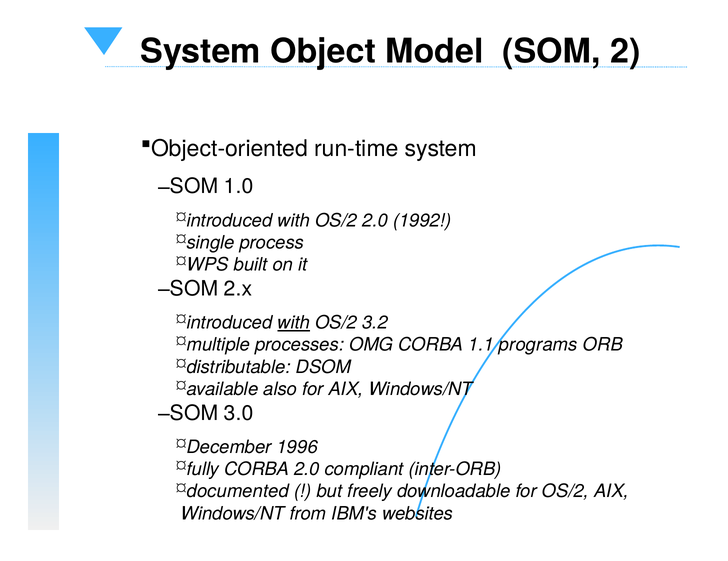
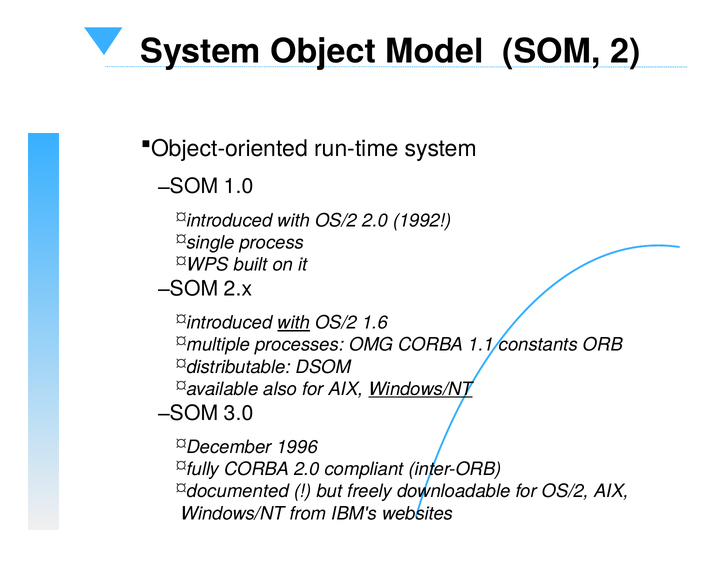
3.2: 3.2 -> 1.6 (375, 323)
programs: programs -> constants (538, 345)
Windows/NT underline: none -> present (421, 389)
